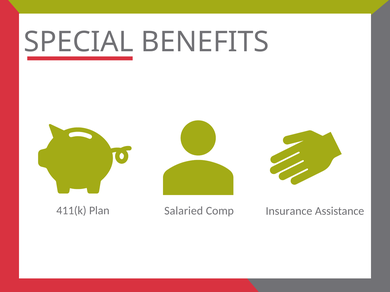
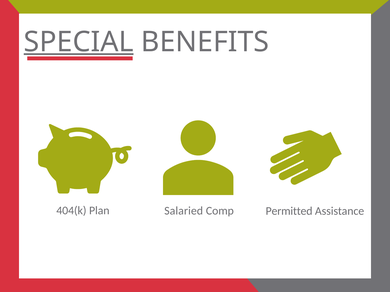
SPECIAL underline: none -> present (79, 42)
411(k: 411(k -> 404(k (71, 211)
Insurance: Insurance -> Permitted (289, 211)
